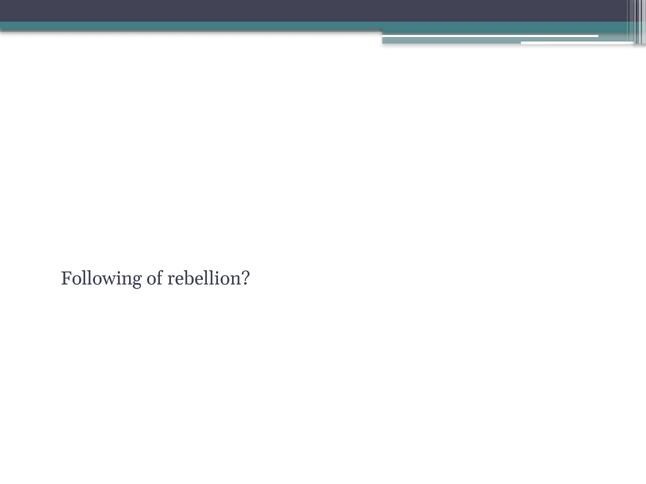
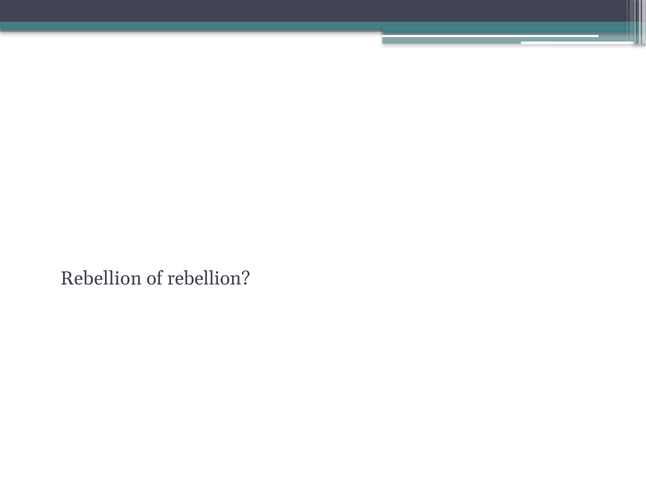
Following: Following -> Rebellion (101, 279)
